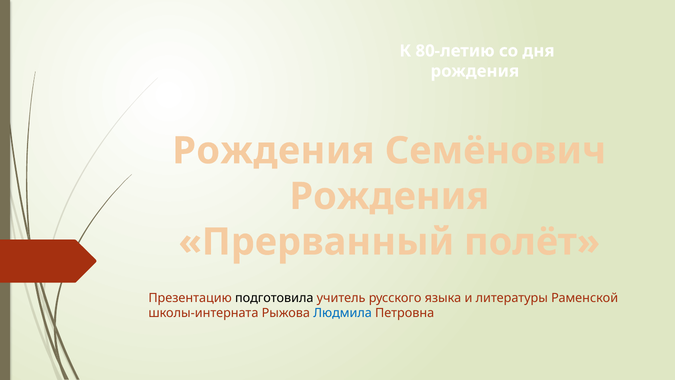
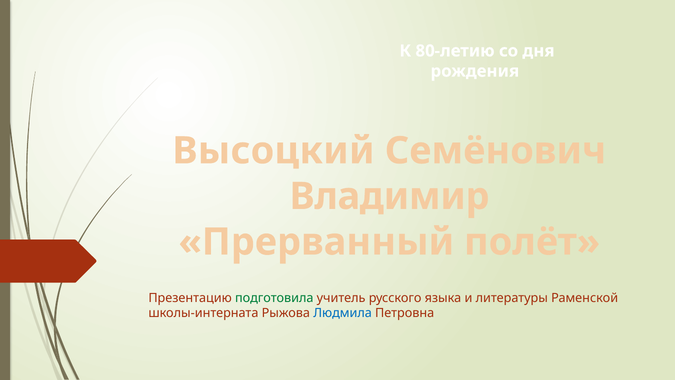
Рождения: Рождения -> Высоцкий (274, 151)
Рождения: Рождения -> Владимир (390, 196)
подготовила colour: black -> green (274, 298)
